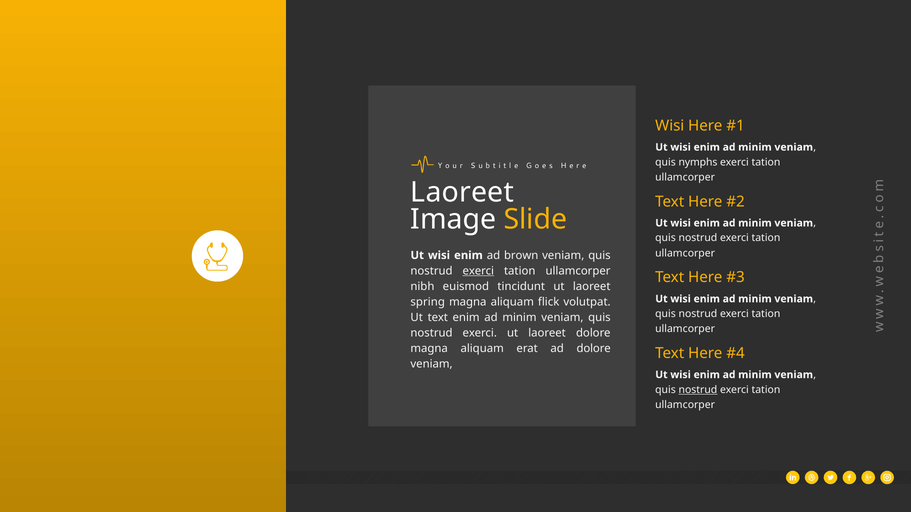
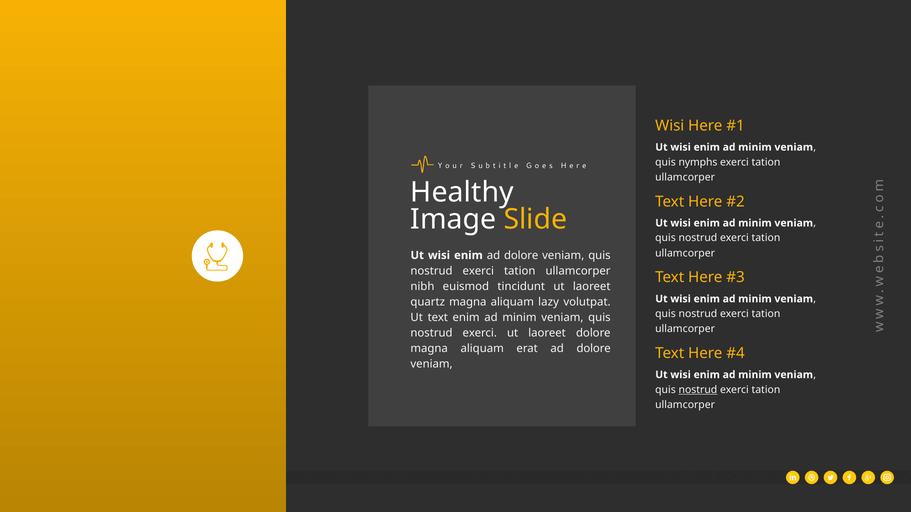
Laoreet: Laoreet -> Healthy (462, 192)
enim ad brown: brown -> dolore (521, 255)
exerci underline: present -> none (478, 271)
spring: spring -> quartz (428, 302)
flick: flick -> lazy (549, 302)
